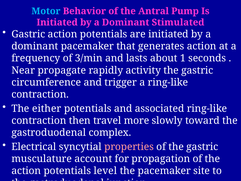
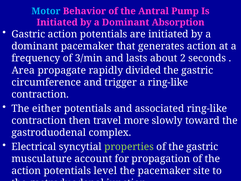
Stimulated: Stimulated -> Absorption (178, 22)
1: 1 -> 2 (183, 58)
Near: Near -> Area (23, 70)
activity: activity -> divided (143, 70)
properties colour: pink -> light green (129, 147)
